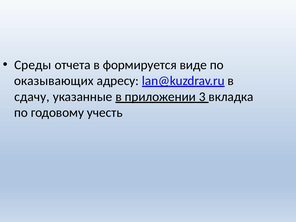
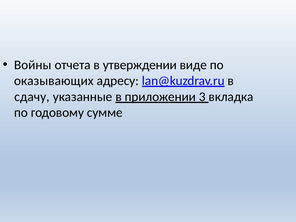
Среды: Среды -> Войны (33, 65)
формируется: формируется -> утверждении (140, 65)
учесть: учесть -> сумме (105, 113)
